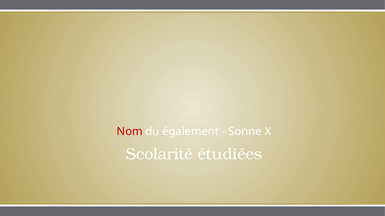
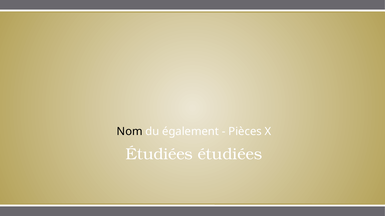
Nom colour: red -> black (130, 132)
Sonne: Sonne -> Pièces (245, 132)
Scolarité: Scolarité -> Étudiées (159, 154)
